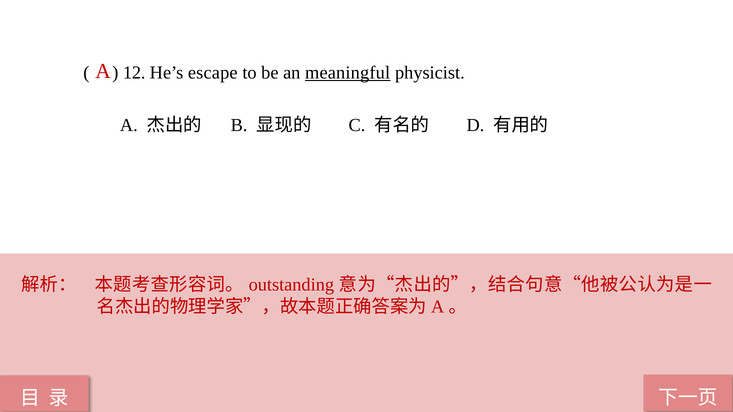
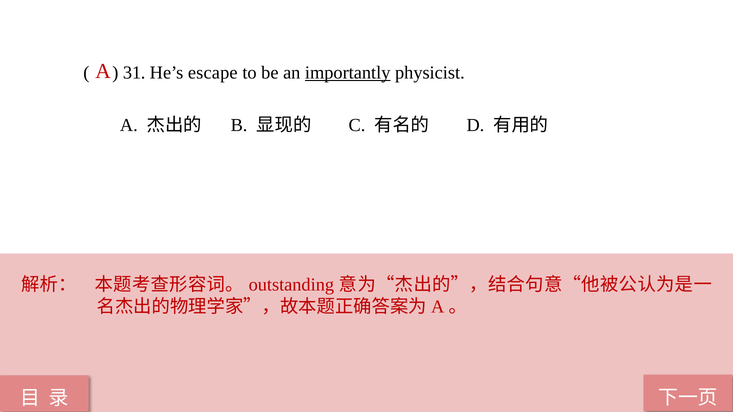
12: 12 -> 31 (134, 73)
meaningful: meaningful -> importantly (348, 73)
